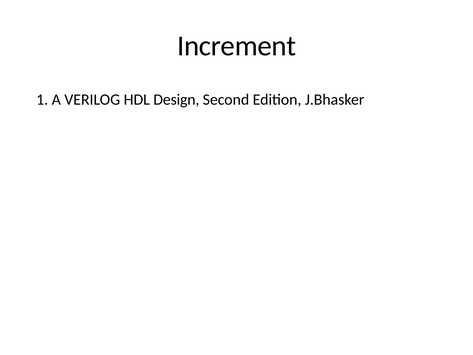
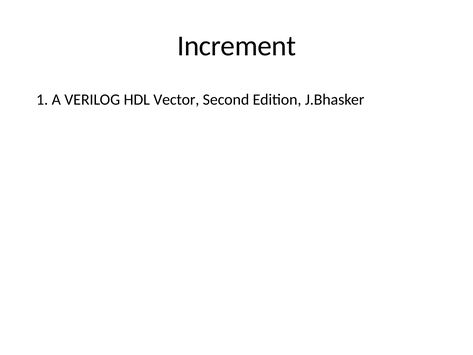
Design: Design -> Vector (176, 100)
